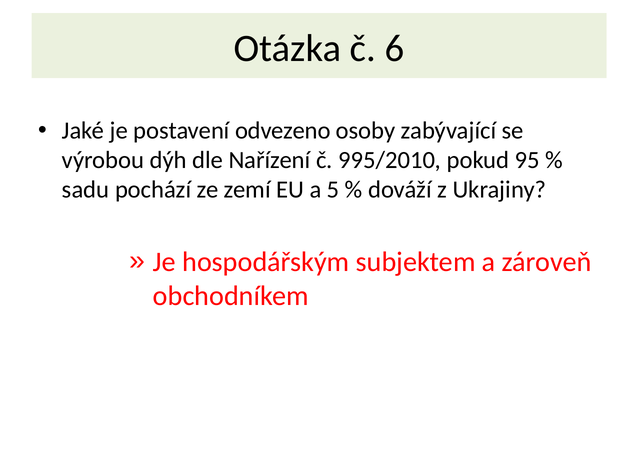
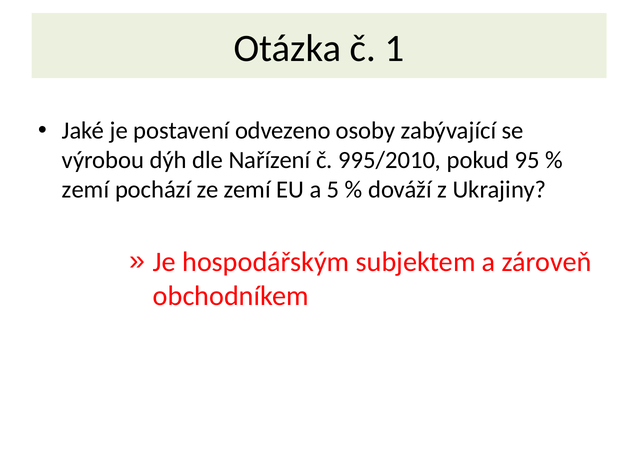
6: 6 -> 1 (395, 48)
sadu: sadu -> zemí (86, 190)
